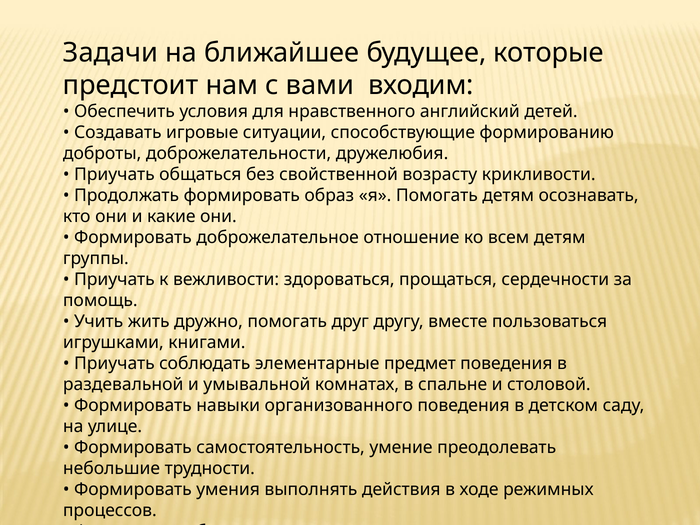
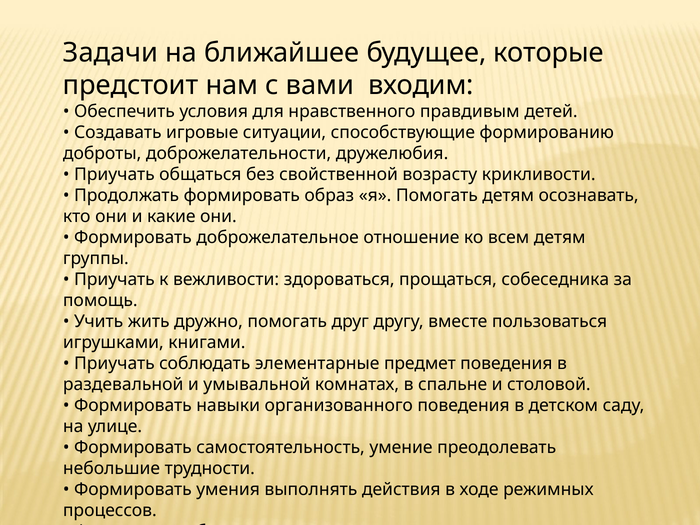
английский: английский -> правдивым (470, 111)
сердечности: сердечности -> собеседника (555, 279)
